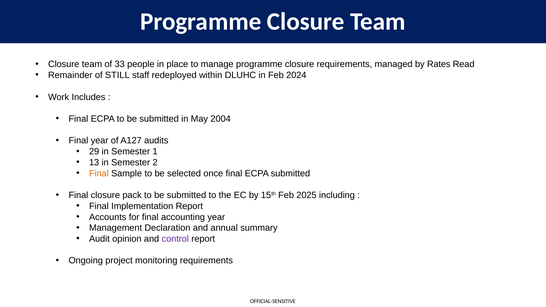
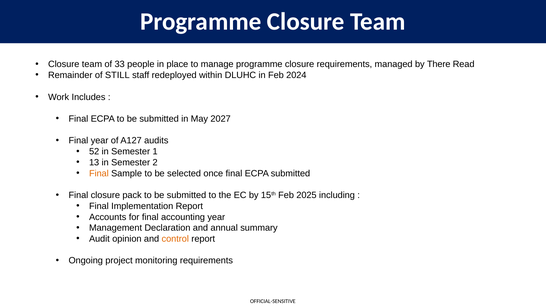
Rates: Rates -> There (439, 64)
2004: 2004 -> 2027 (221, 119)
29: 29 -> 52 (94, 152)
control colour: purple -> orange (175, 239)
